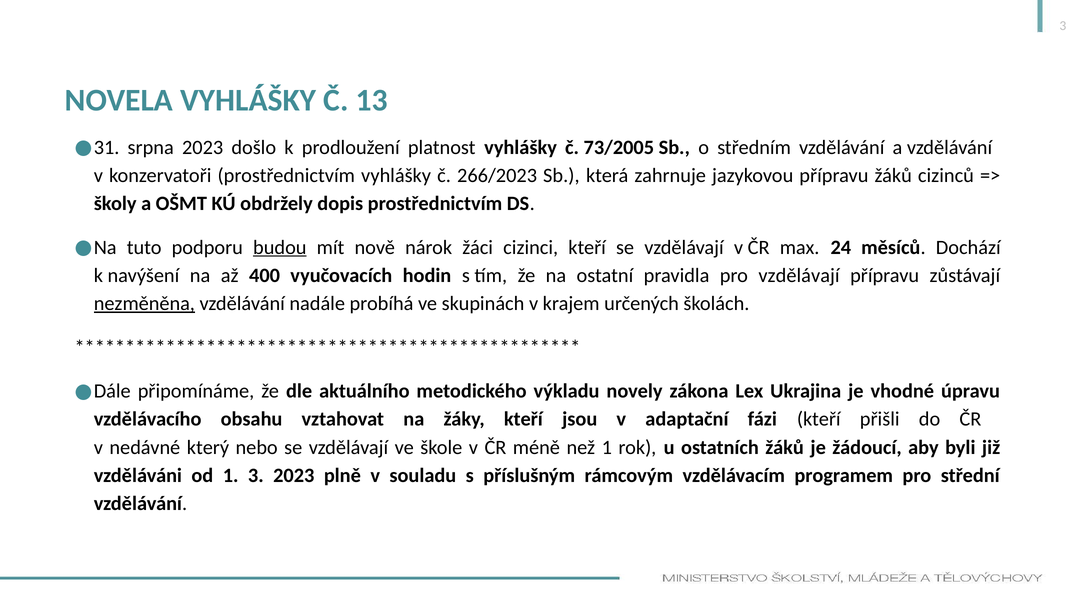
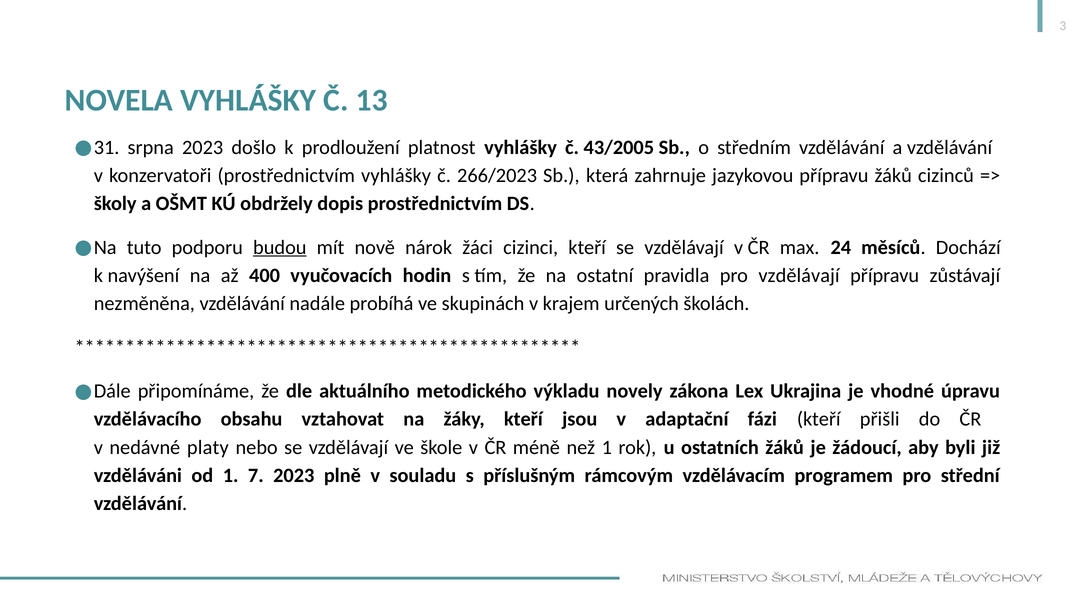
73/2005: 73/2005 -> 43/2005 (619, 147)
nezměněna underline: present -> none (144, 304)
který: který -> platy (208, 448)
1 3: 3 -> 7 (256, 476)
